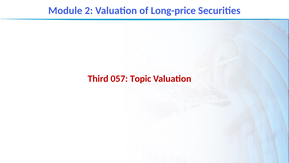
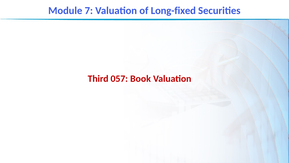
2: 2 -> 7 (89, 10)
Long-price: Long-price -> Long-fixed (173, 10)
Topic: Topic -> Book (140, 78)
